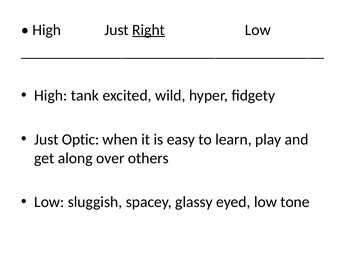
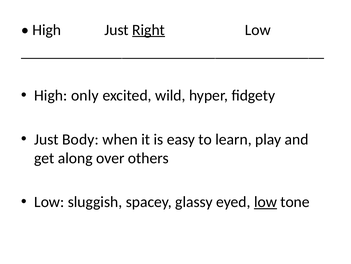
tank: tank -> only (85, 95)
Optic: Optic -> Body (80, 139)
low underline: none -> present (265, 201)
